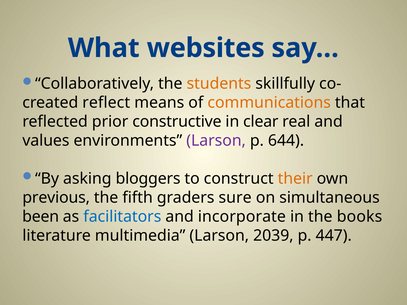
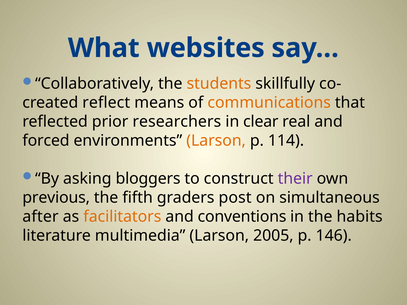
constructive: constructive -> researchers (177, 122)
values: values -> forced (46, 141)
Larson colour: purple -> orange (216, 141)
644: 644 -> 114 (286, 141)
their colour: orange -> purple (295, 179)
sure: sure -> post (235, 198)
been: been -> after (40, 217)
facilitators colour: blue -> orange (122, 217)
incorporate: incorporate -> conventions (242, 217)
books: books -> habits (360, 217)
2039: 2039 -> 2005 (273, 236)
447: 447 -> 146 (334, 236)
